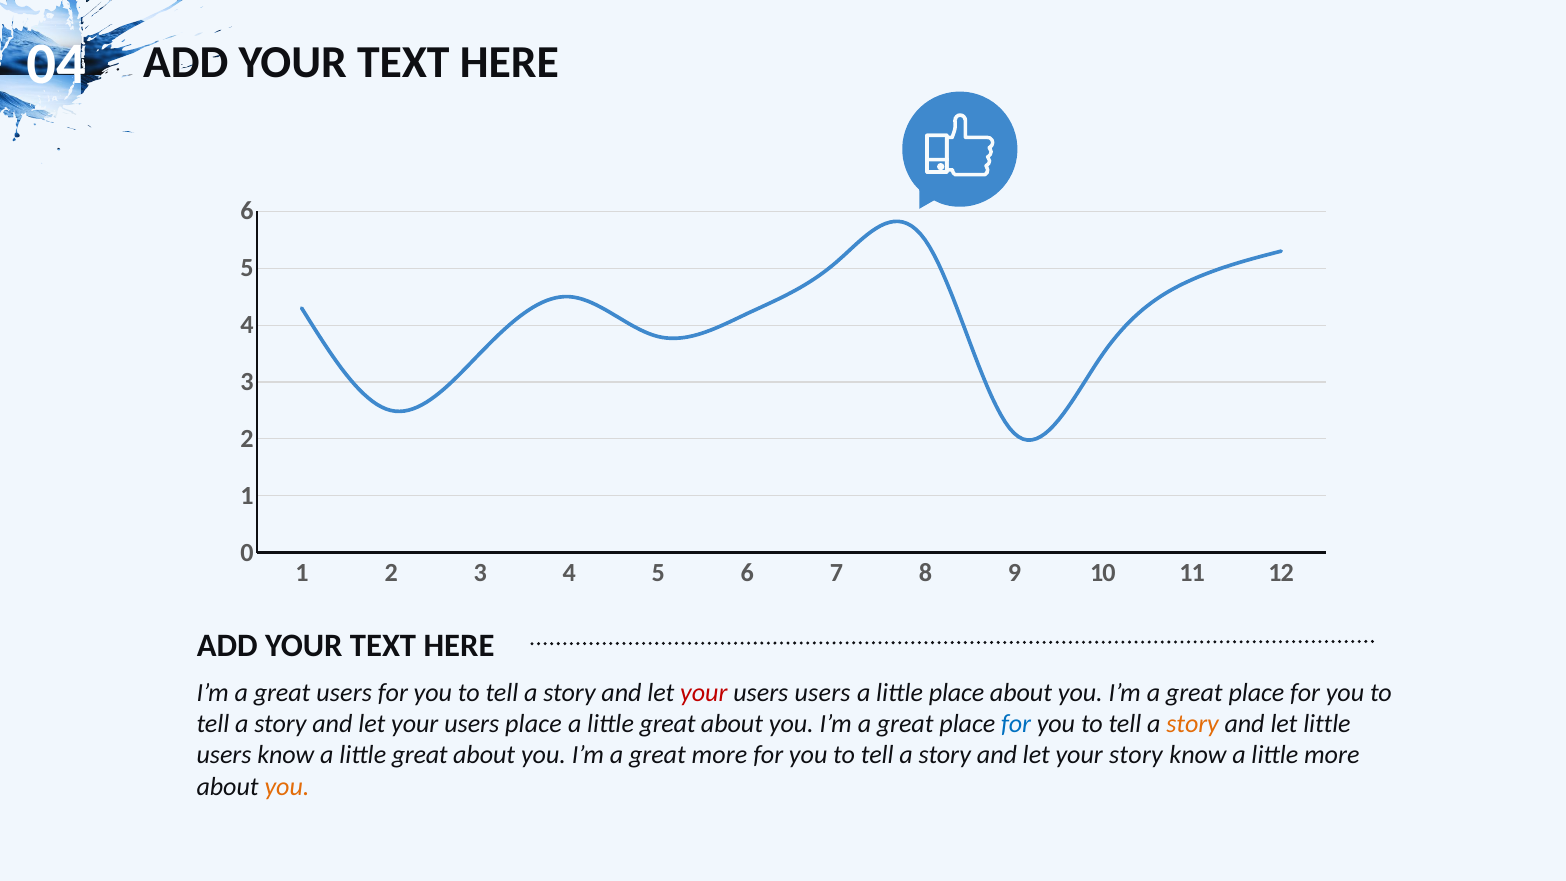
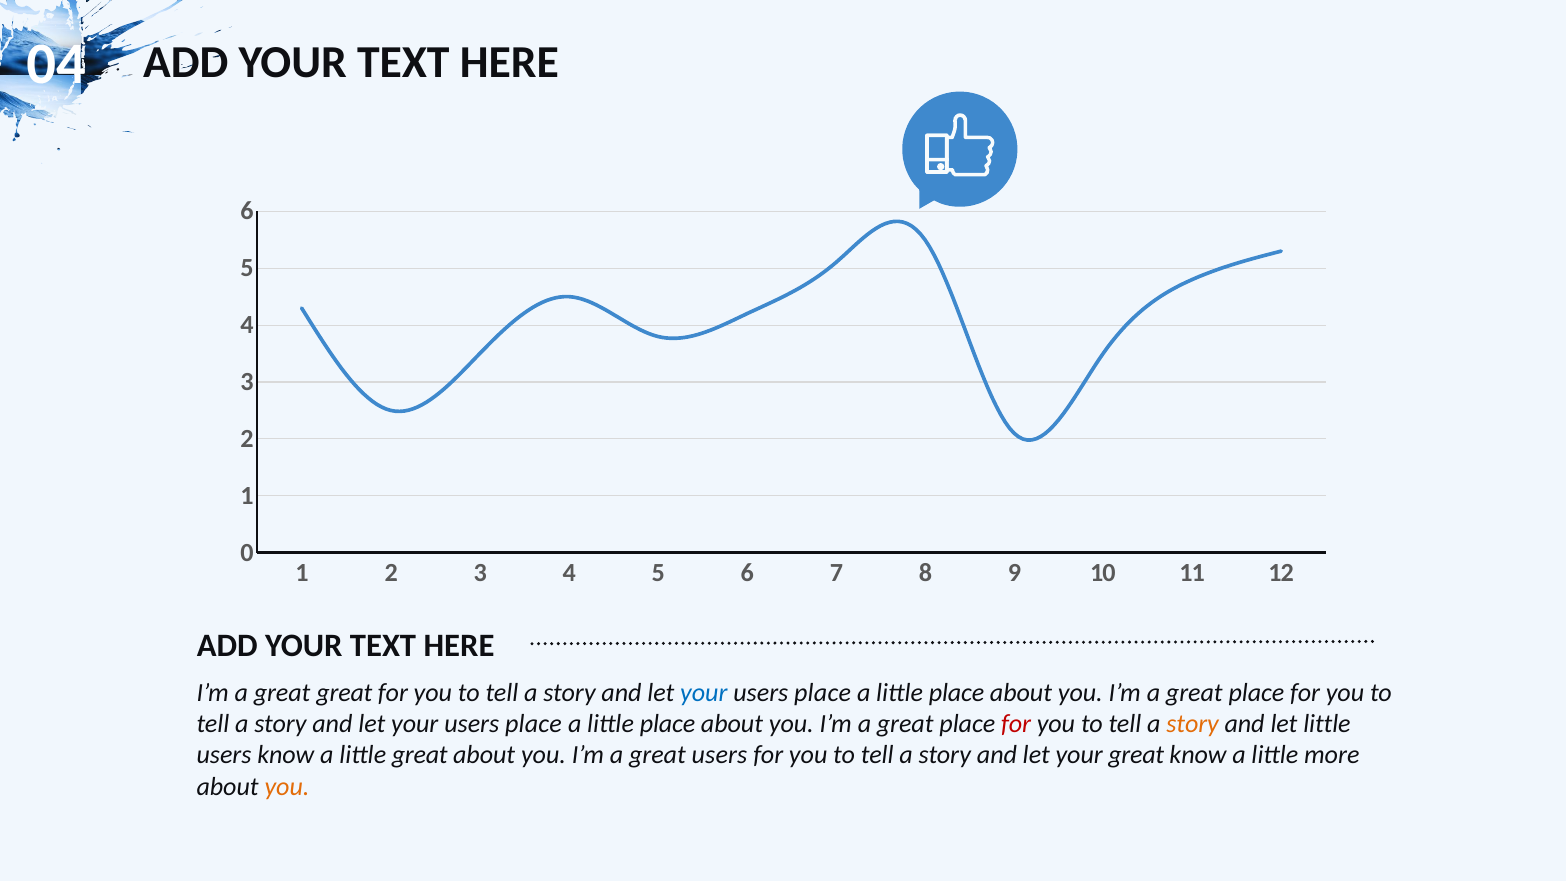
great users: users -> great (344, 693)
your colour: red -> blue (704, 693)
users: users -> place (823, 693)
great: great -> place (668, 724)
for colour: blue -> red (1016, 724)
great more: more -> users (720, 755)
your story: story -> great (1136, 755)
